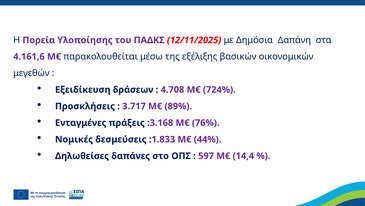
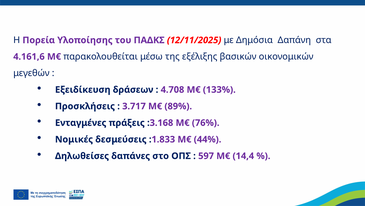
724%: 724% -> 133% (219, 90)
